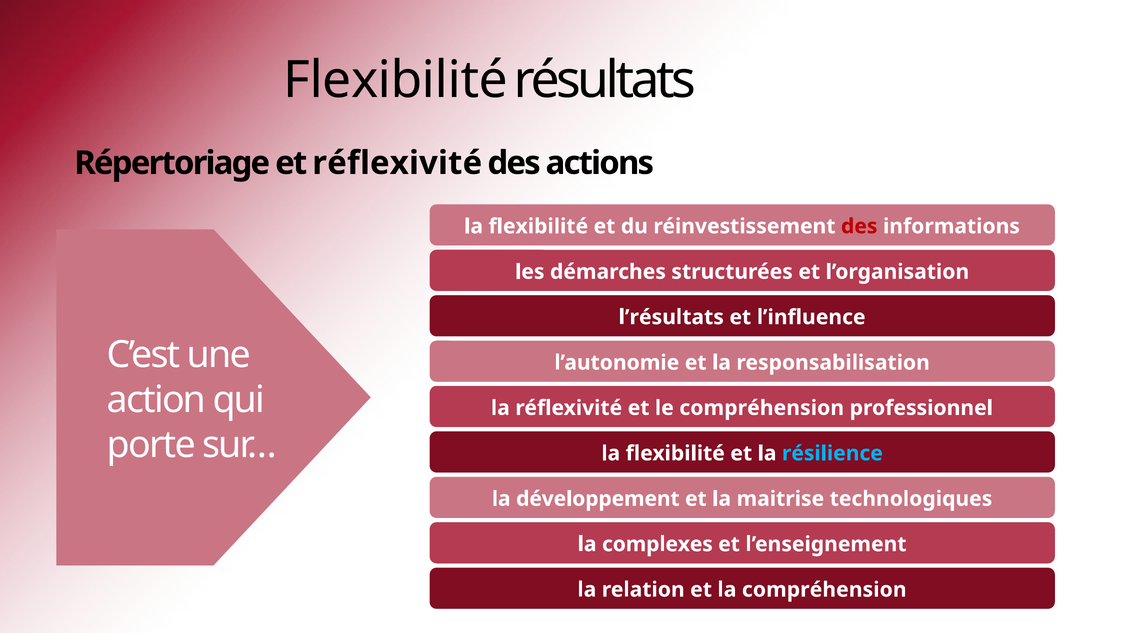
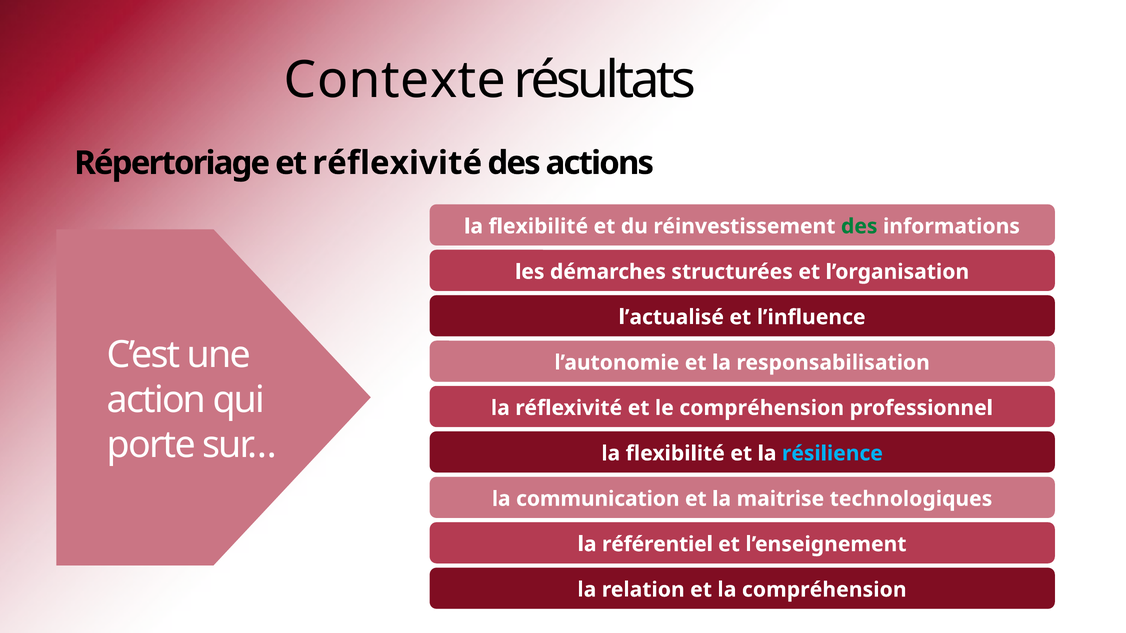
Flexibilité: Flexibilité -> Contexte (395, 80)
des colour: red -> green (859, 226)
l’résultats: l’résultats -> l’actualisé (671, 317)
développement: développement -> communication (598, 499)
complexes: complexes -> référentiel (657, 545)
